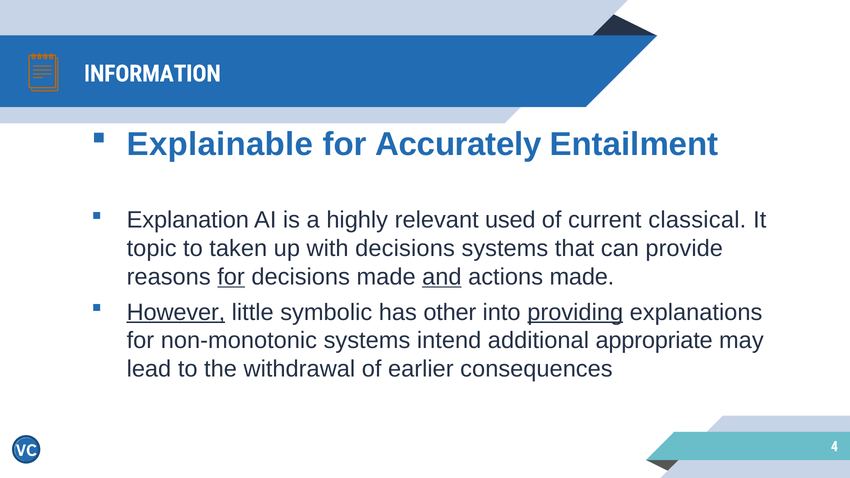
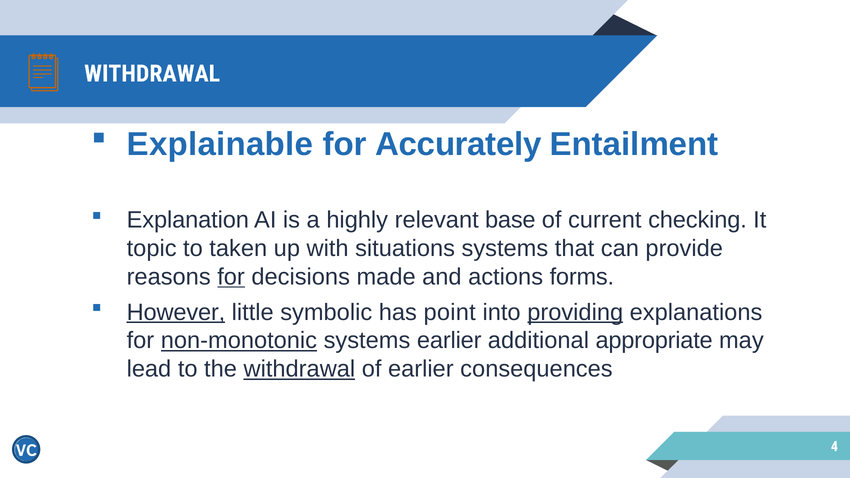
INFORMATION: INFORMATION -> WITHDRAWAL (152, 74)
used: used -> base (510, 220)
classical: classical -> checking (697, 220)
with decisions: decisions -> situations (405, 249)
and underline: present -> none (442, 277)
actions made: made -> forms (582, 277)
other: other -> point (450, 312)
non-monotonic underline: none -> present (239, 341)
systems intend: intend -> earlier (449, 341)
withdrawal underline: none -> present (299, 369)
